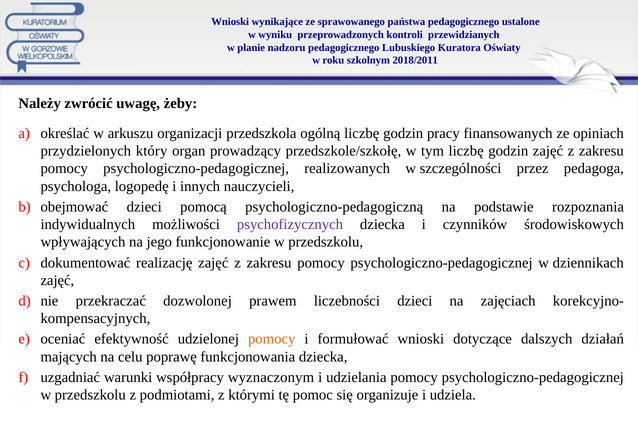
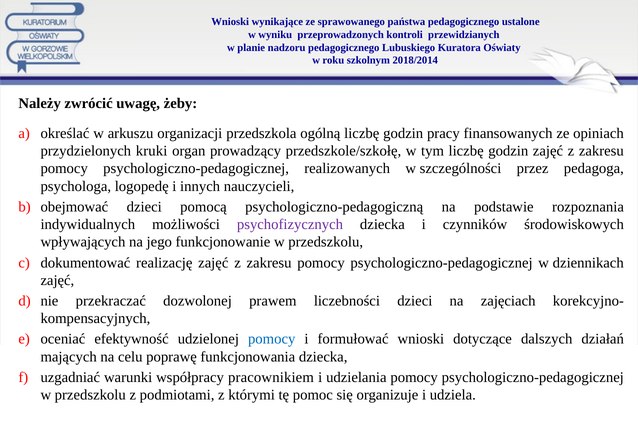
2018/2011: 2018/2011 -> 2018/2014 (415, 61)
który: który -> kruki (152, 151)
pomocy colour: orange -> blue (272, 340)
wyznaczonym: wyznaczonym -> pracownikiem (271, 378)
